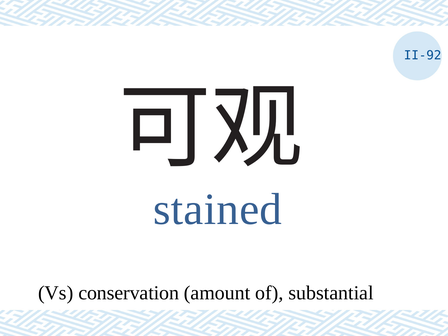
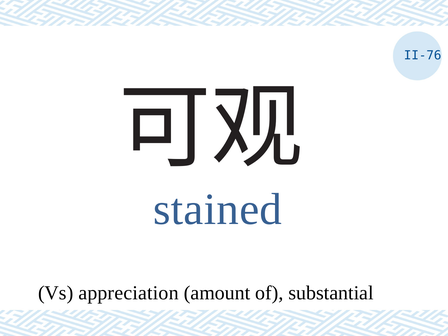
II-92: II-92 -> II-76 (423, 55)
conservation: conservation -> appreciation (129, 293)
